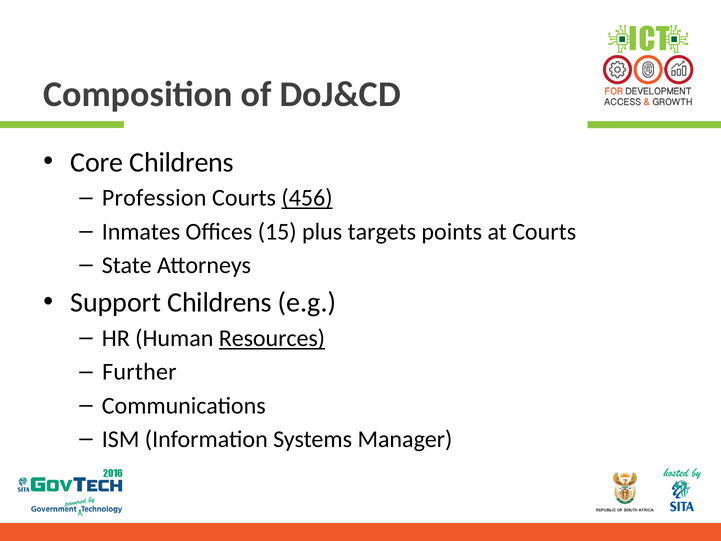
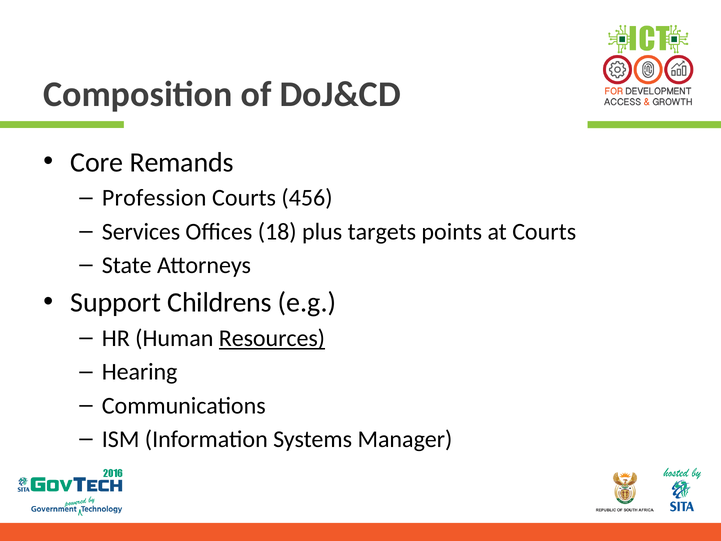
Core Childrens: Childrens -> Remands (182, 162)
456 underline: present -> none (307, 198)
Inmates: Inmates -> Services (141, 232)
15: 15 -> 18 (277, 232)
Further: Further -> Hearing (140, 372)
